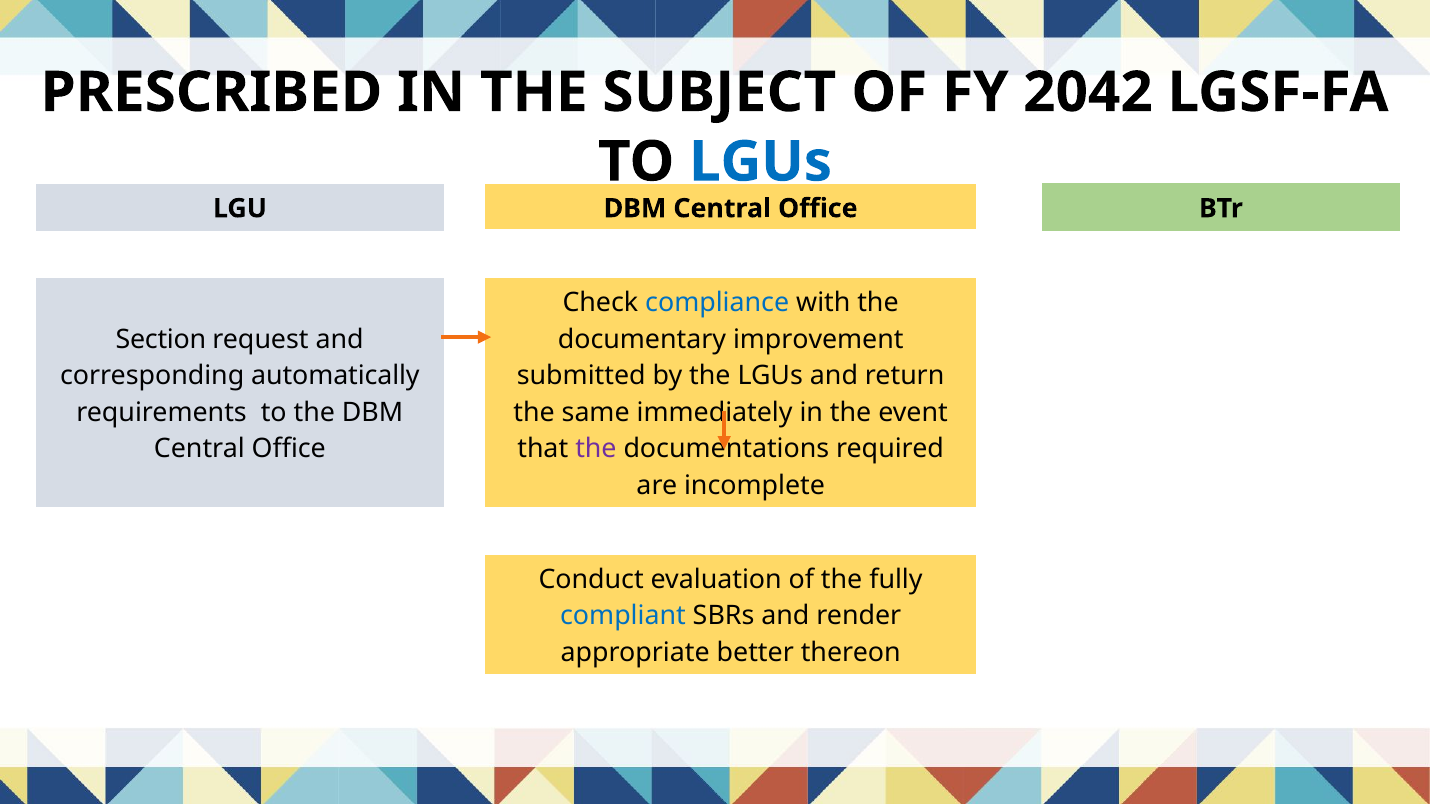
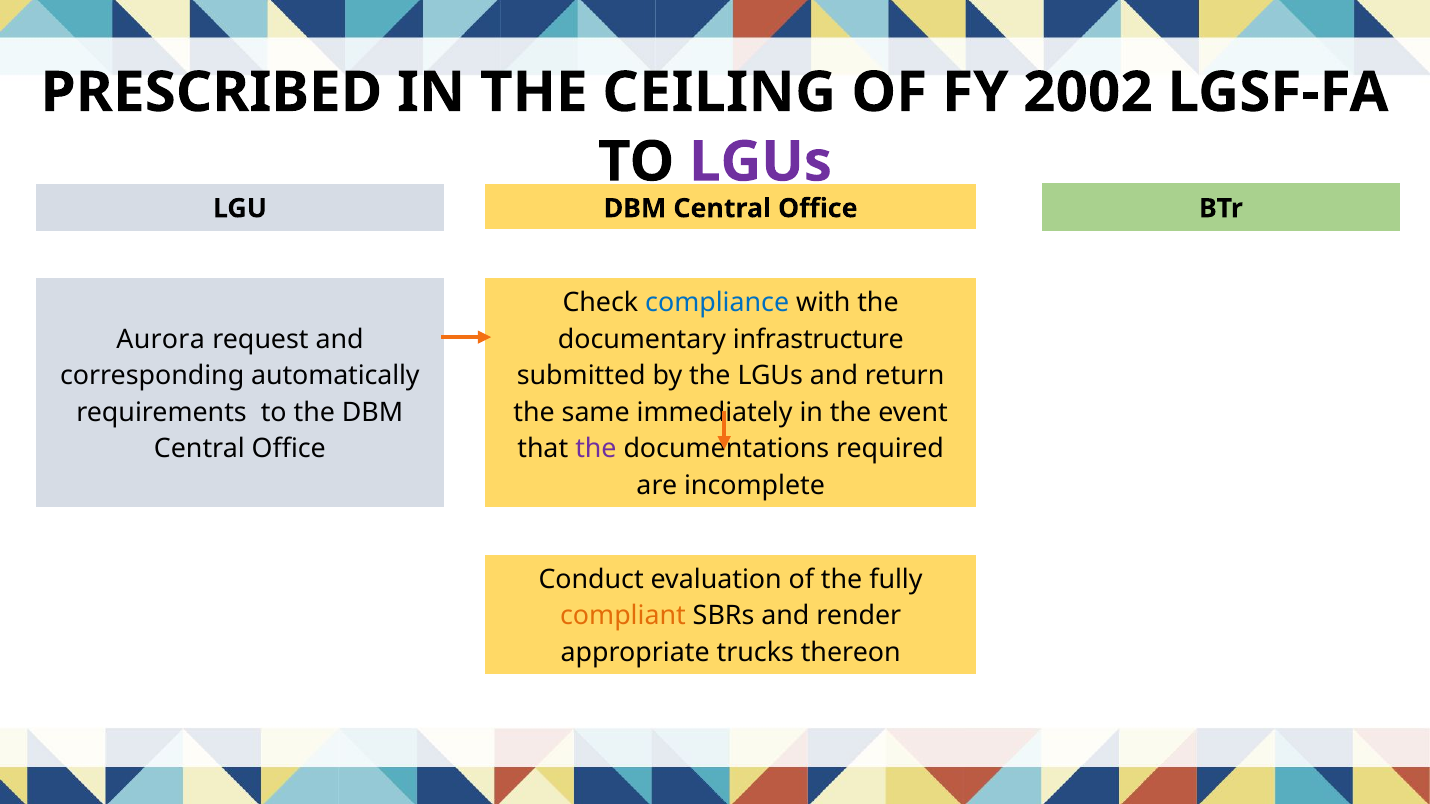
SUBJECT: SUBJECT -> CEILING (719, 92)
2042: 2042 -> 2002 (1088, 92)
LGUs colour: blue -> purple (761, 162)
Section: Section -> Aurora (161, 339)
improvement: improvement -> infrastructure (818, 339)
compliant colour: blue -> orange (623, 616)
better: better -> trucks (755, 653)
